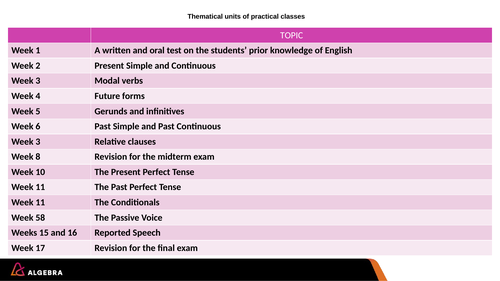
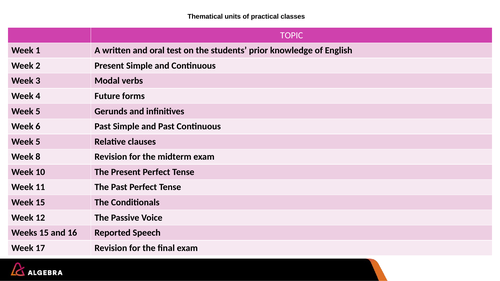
3: 3 -> 5 (38, 142)
11: 11 -> 15 (40, 203)
58: 58 -> 12 (40, 218)
